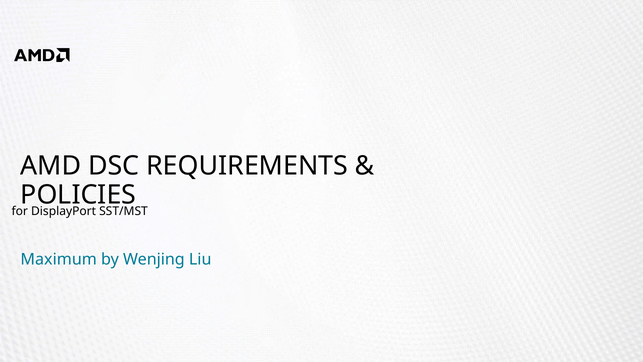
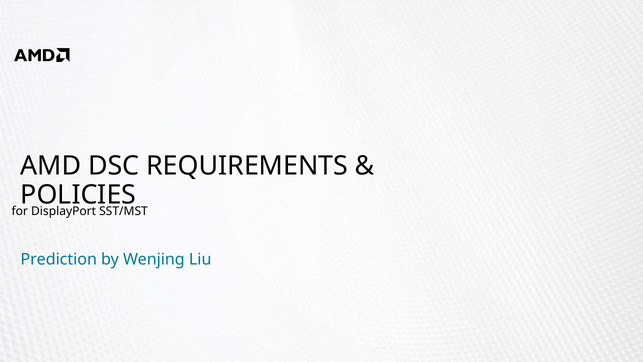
Maximum: Maximum -> Prediction (59, 259)
